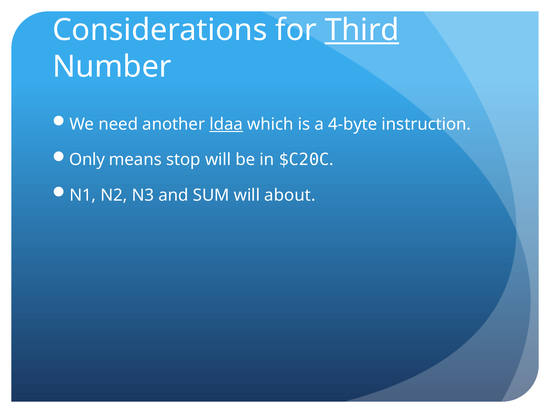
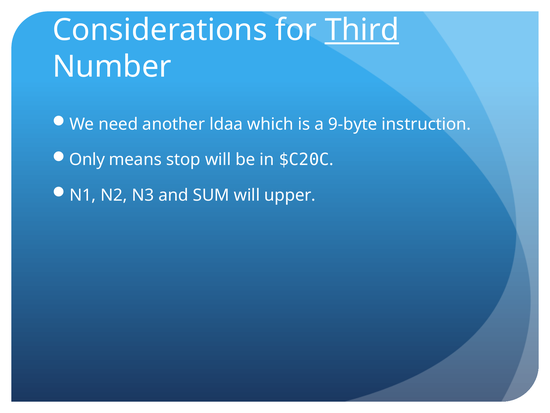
ldaa underline: present -> none (226, 124)
4-byte: 4-byte -> 9-byte (353, 124)
about: about -> upper (290, 195)
